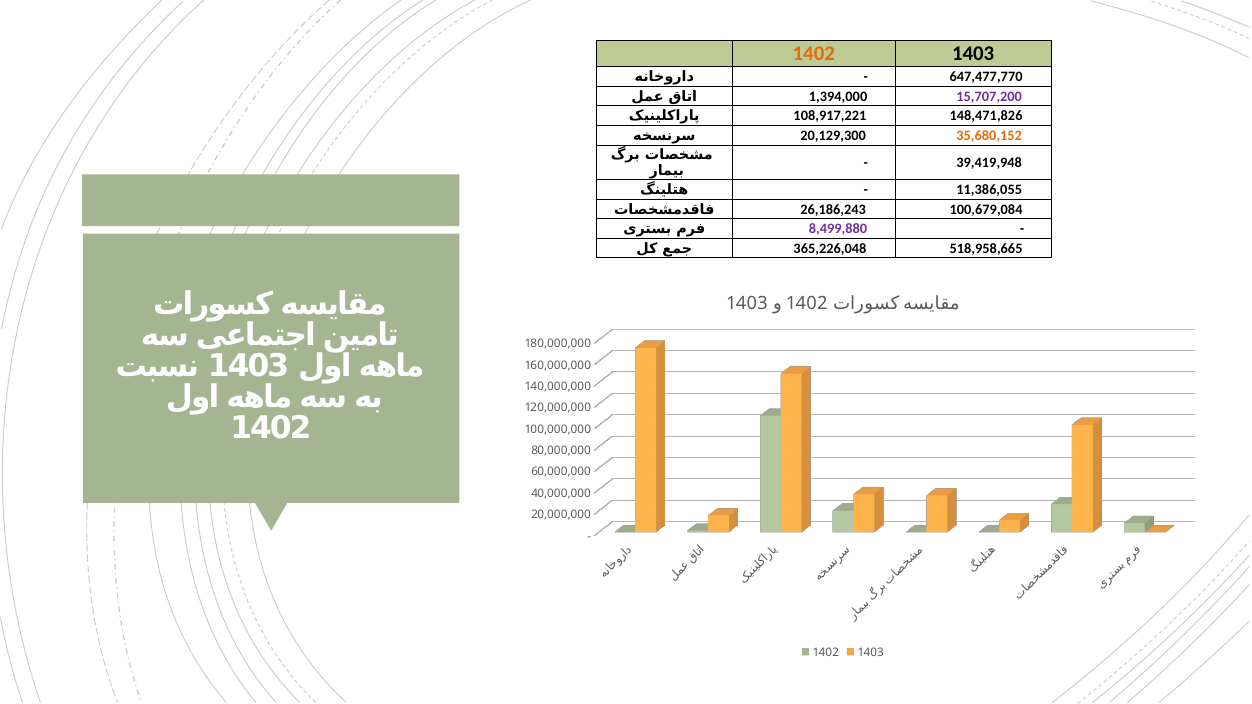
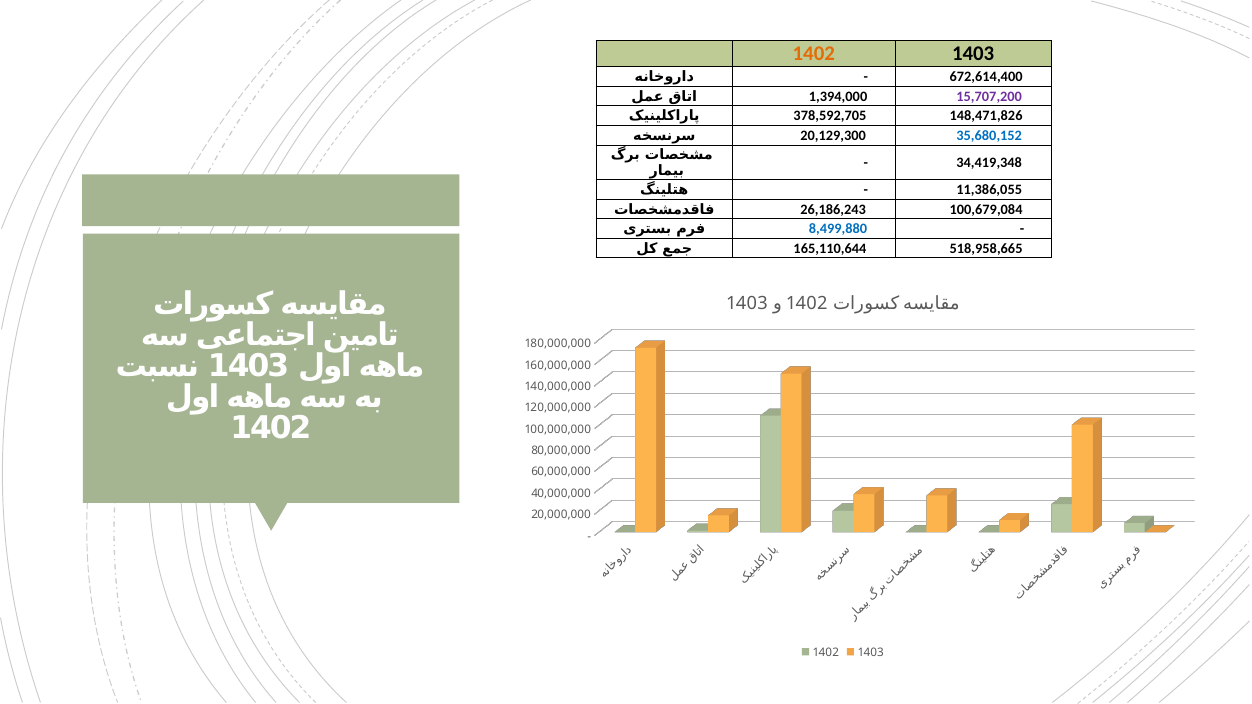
647,477,770: 647,477,770 -> 672,614,400 (986, 77)
108,917,221: 108,917,221 -> 378,592,705 (830, 116)
35,680,152 colour: orange -> blue (989, 136)
39,419,948: 39,419,948 -> 34,419,348 (989, 163)
8,499,880 colour: purple -> blue (838, 229)
365,226,048: 365,226,048 -> 165,110,644 (830, 248)
